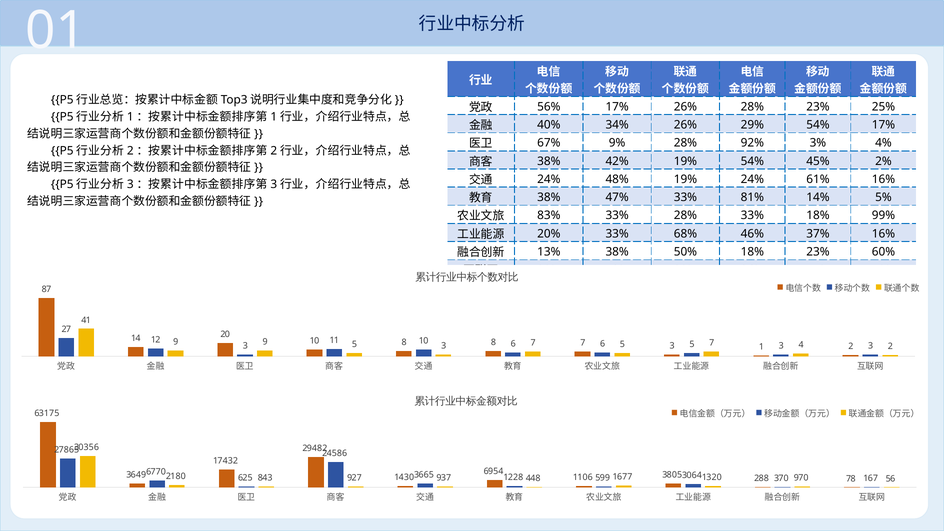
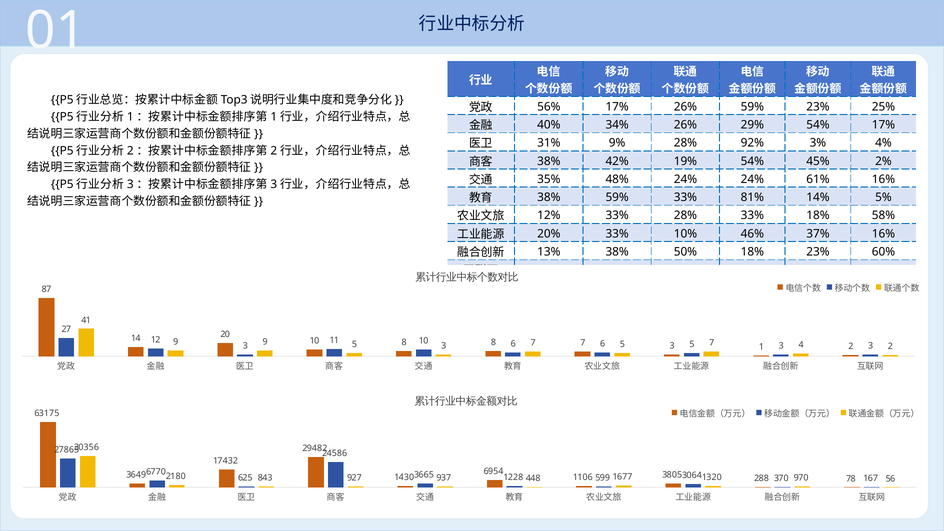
26% 28%: 28% -> 59% (752, 107)
67%: 67% -> 31% (549, 143)
24%: 24% -> 35% (549, 179)
48% 19%: 19% -> 24% (685, 179)
38% 47%: 47% -> 59% (617, 197)
83%: 83% -> 12% (549, 216)
99%: 99% -> 58% (883, 216)
68%: 68% -> 10% (685, 234)
